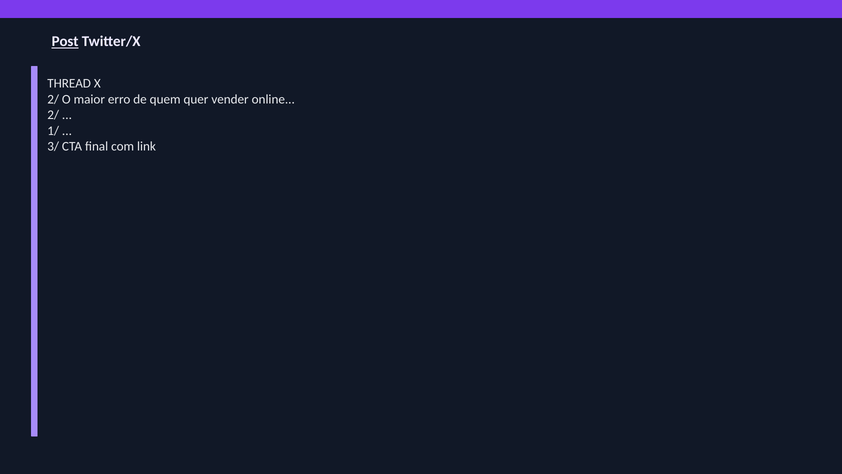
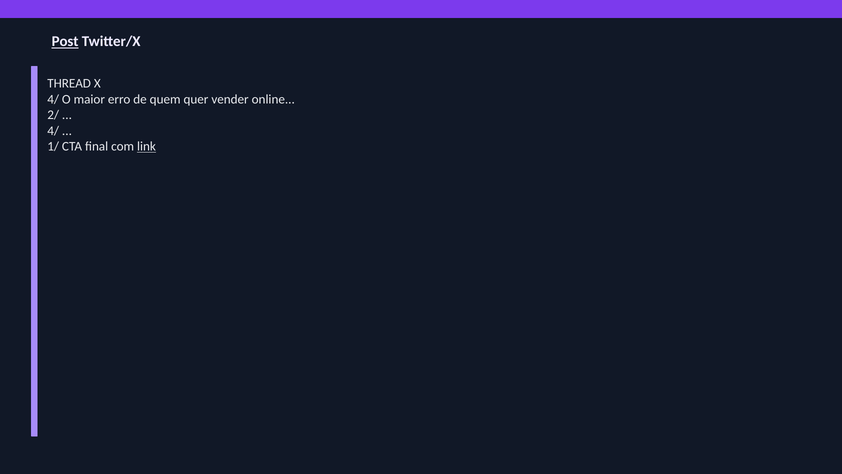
2/: 2/ -> 4/ (53, 99)
1/: 1/ -> 4/ (53, 131)
3/: 3/ -> 1/ (53, 146)
link underline: none -> present (146, 146)
